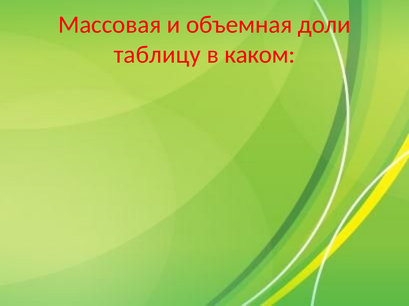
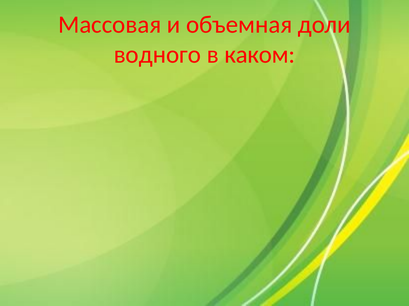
таблицу: таблицу -> водного (157, 55)
